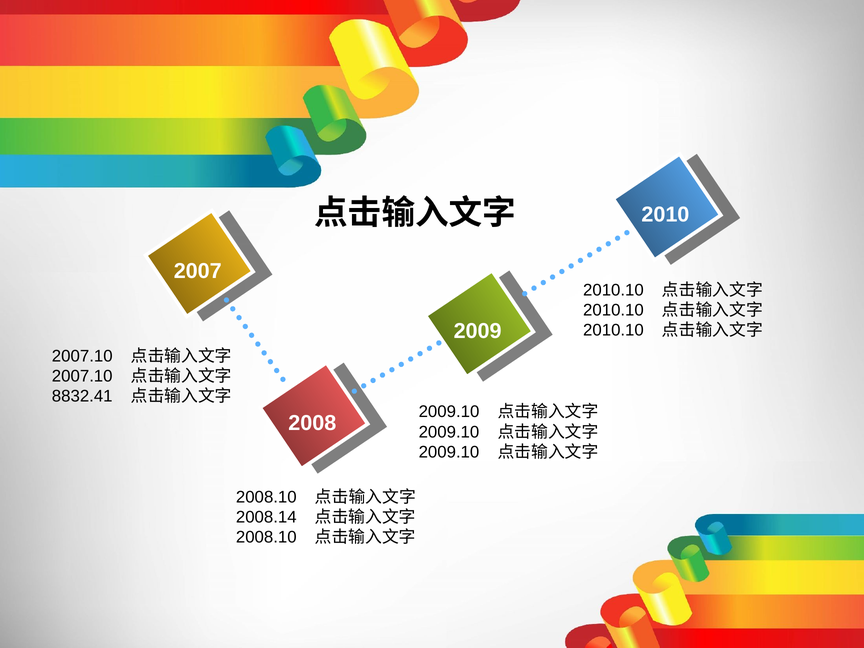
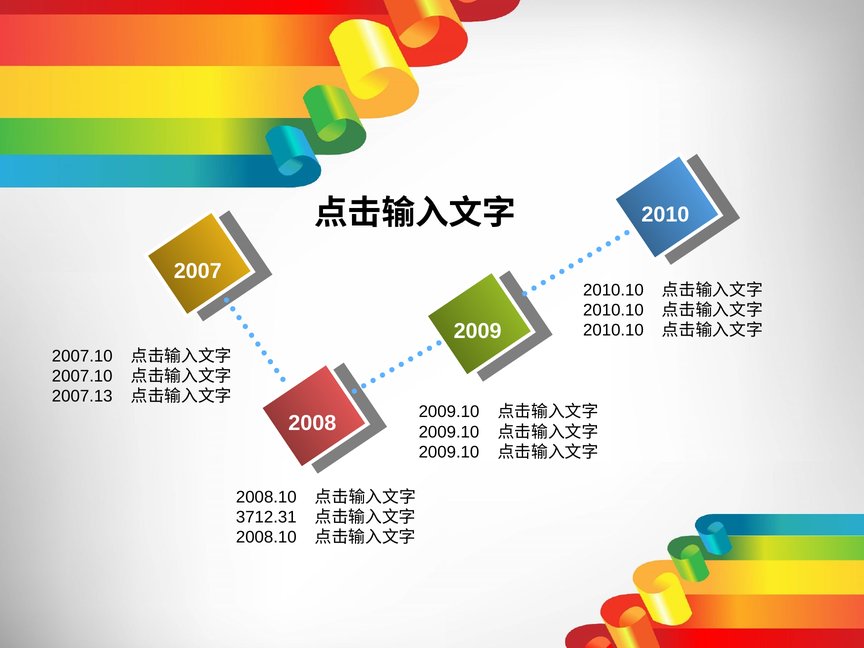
8832.41: 8832.41 -> 2007.13 (82, 396)
2008.14: 2008.14 -> 3712.31 (266, 517)
